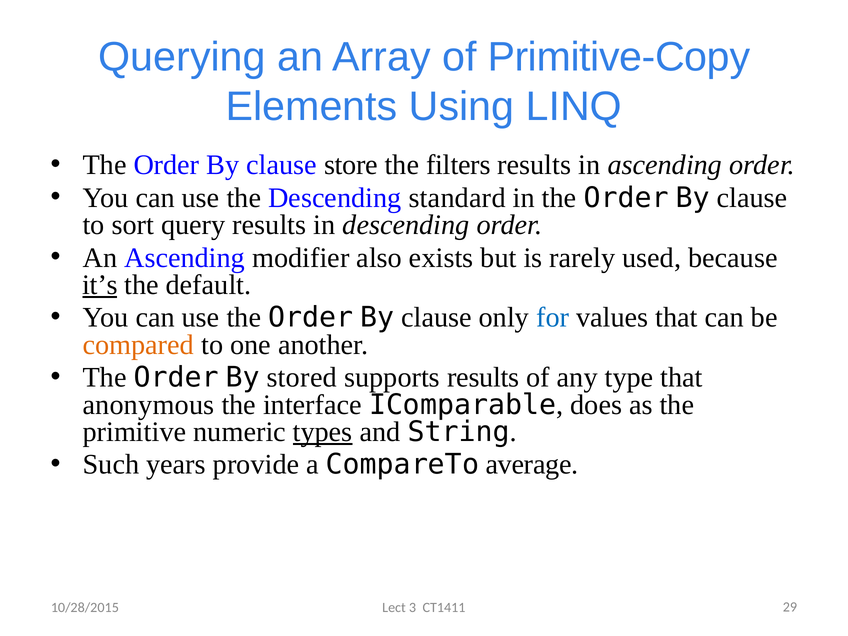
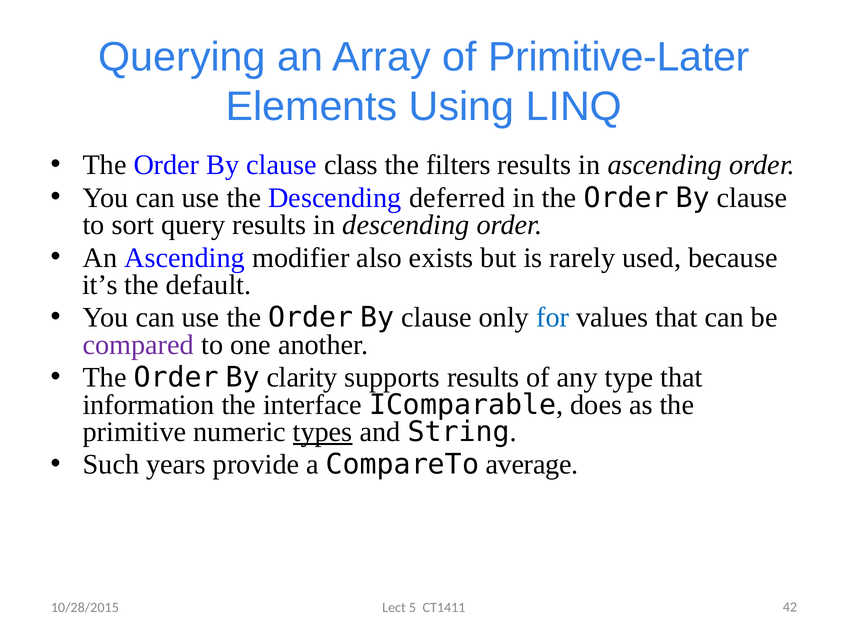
Primitive-Copy: Primitive-Copy -> Primitive-Later (619, 57)
store: store -> class (351, 165)
standard: standard -> deferred (457, 198)
it’s underline: present -> none (100, 285)
compared colour: orange -> purple (138, 345)
stored: stored -> clarity (302, 378)
anonymous: anonymous -> information (149, 405)
3: 3 -> 5 (413, 607)
29: 29 -> 42 (790, 607)
